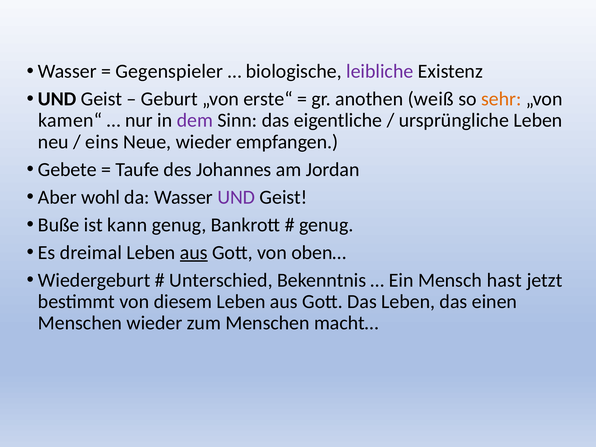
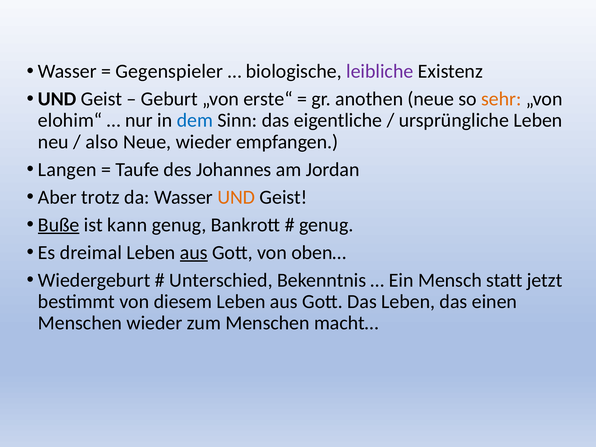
anothen weiß: weiß -> neue (431, 99)
kamen“: kamen“ -> elohim“ (70, 120)
dem colour: purple -> blue (195, 120)
eins: eins -> also (102, 142)
Gebete: Gebete -> Langen (67, 169)
wohl: wohl -> trotz (100, 197)
UND colour: purple -> orange (236, 197)
Buße underline: none -> present (59, 225)
hast: hast -> statt (504, 280)
